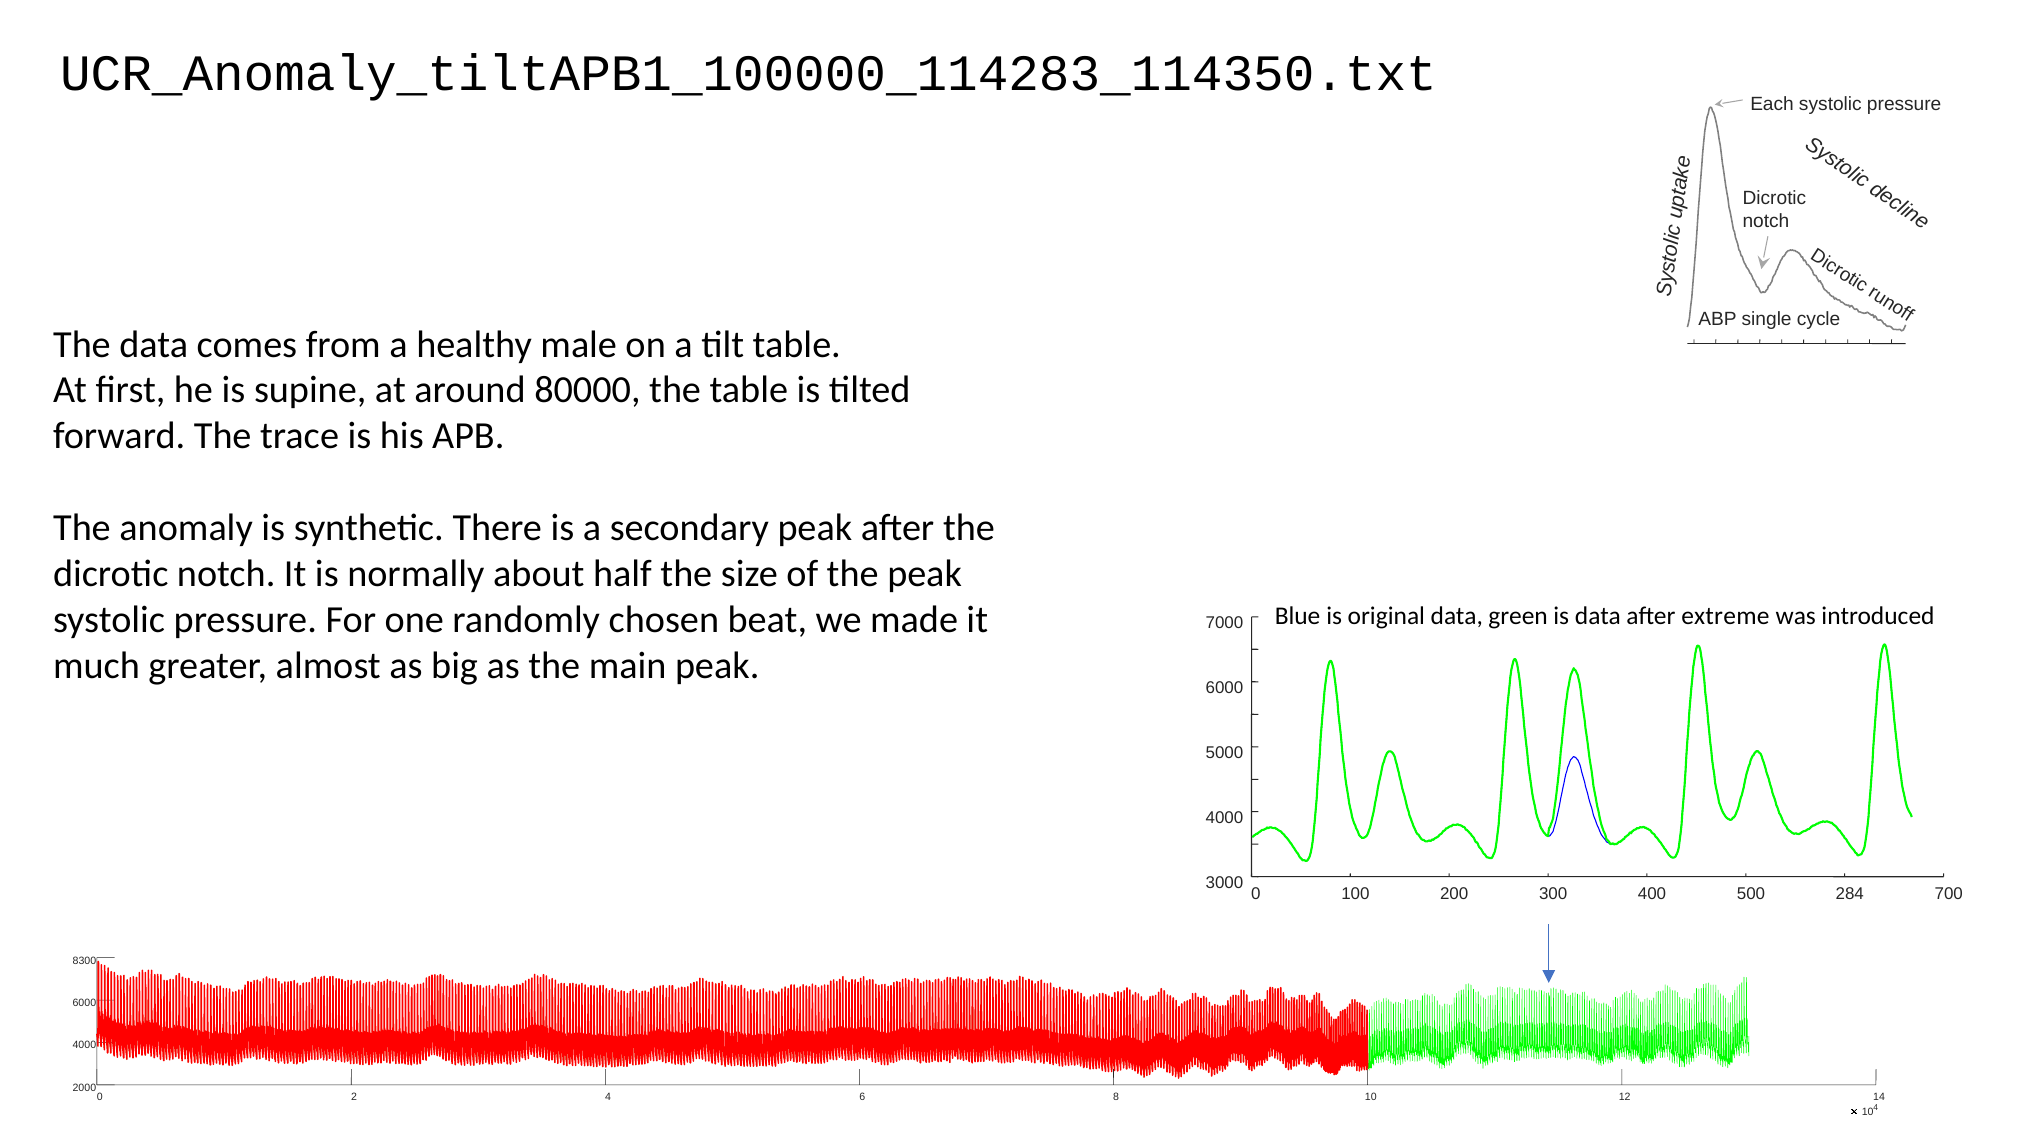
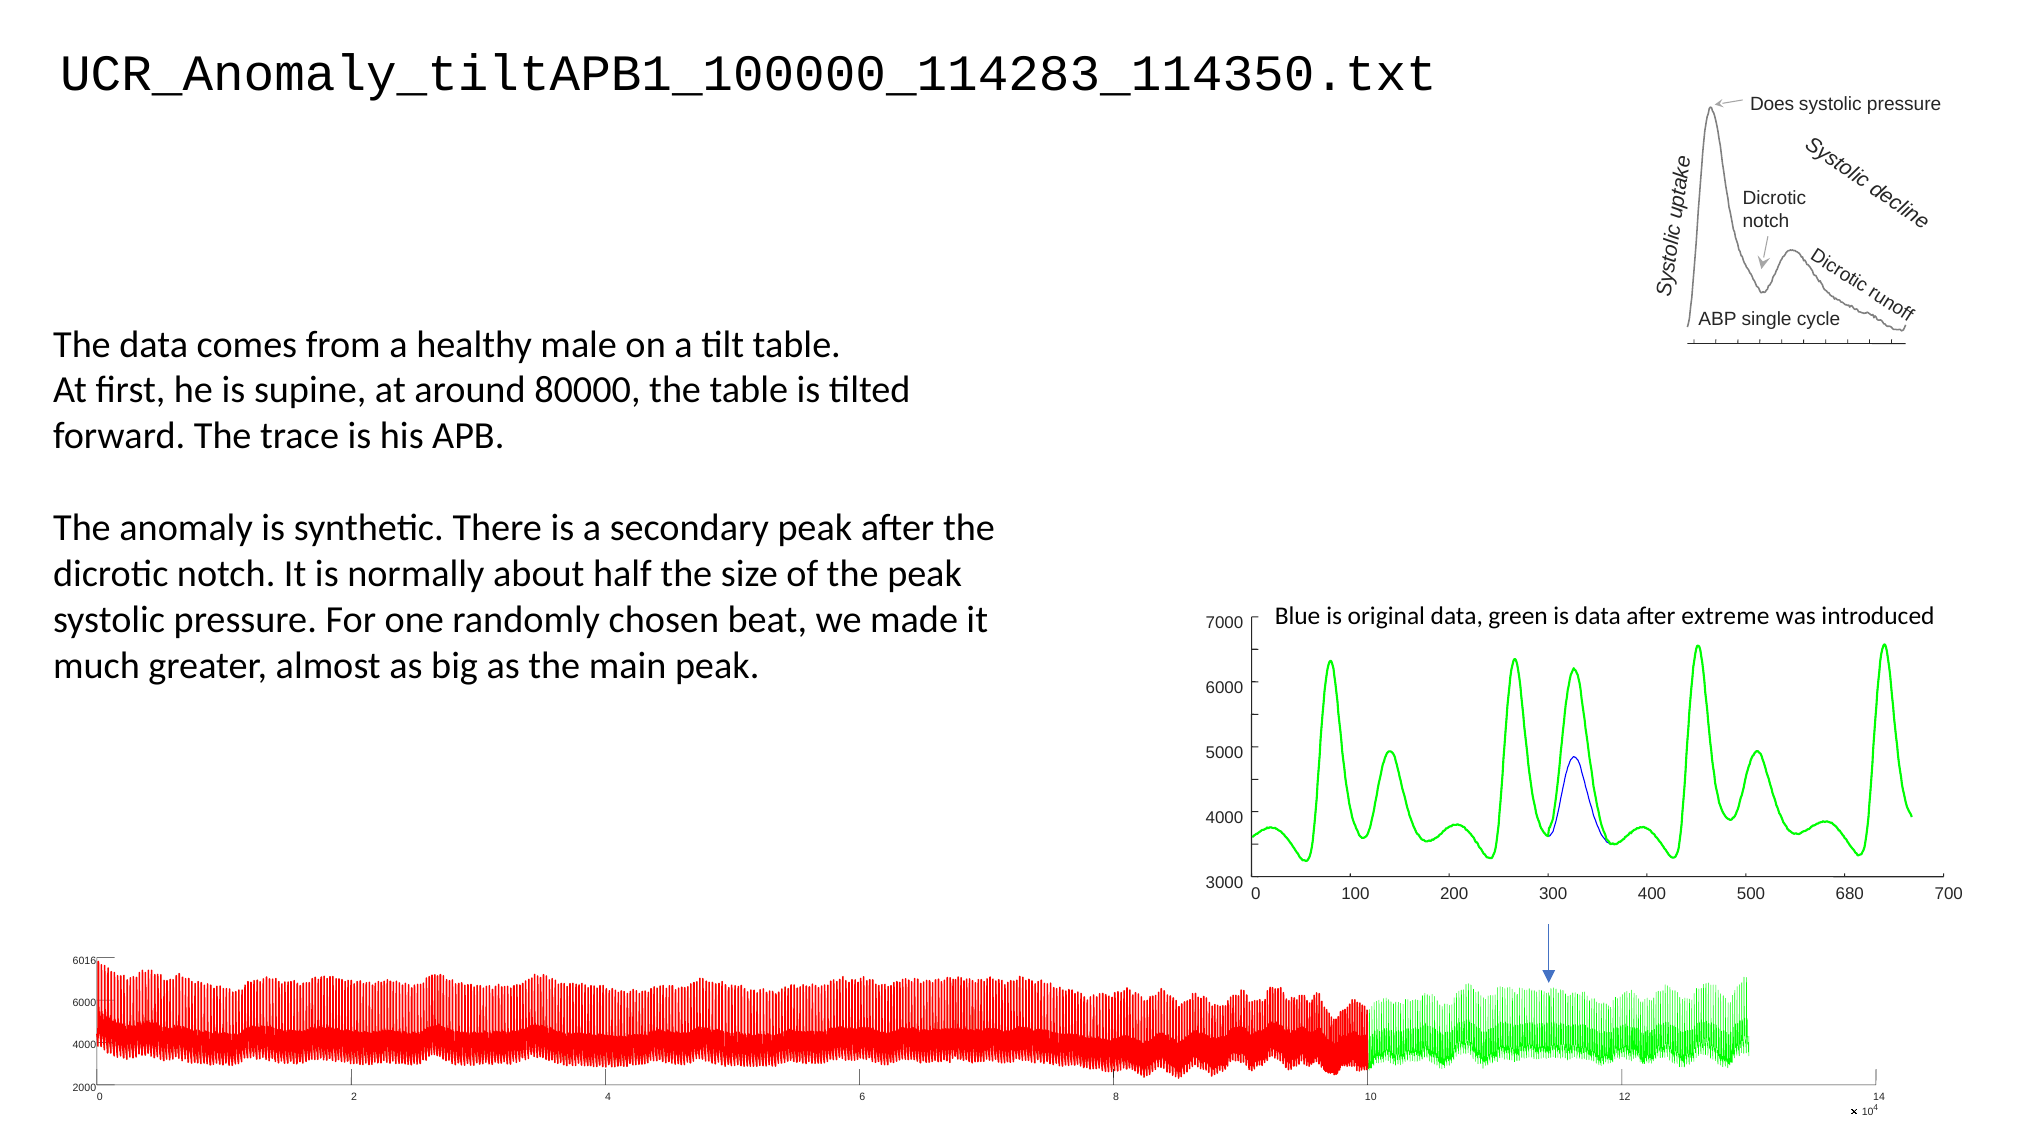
Each: Each -> Does (1772, 104)
284: 284 -> 680 (1850, 893)
8300: 8300 -> 6016 (84, 960)
